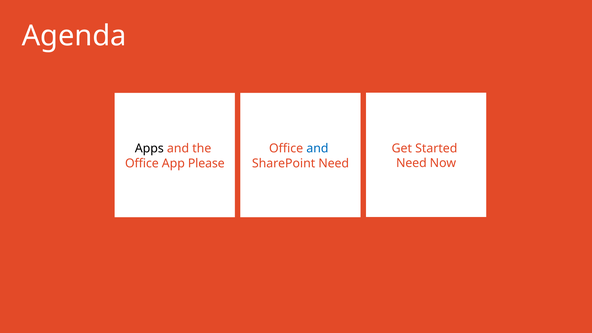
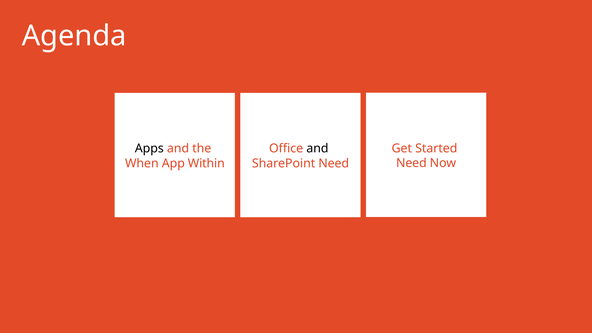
and colour: blue -> black (317, 148)
Office: Office -> When (142, 163)
Please: Please -> Within (206, 163)
